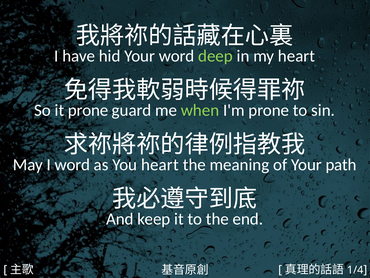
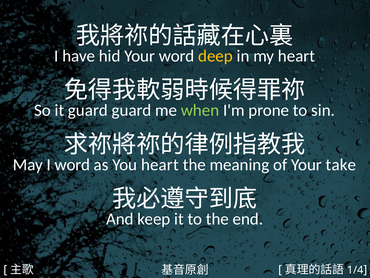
deep colour: light green -> yellow (215, 56)
it prone: prone -> guard (88, 110)
path: path -> take (341, 164)
